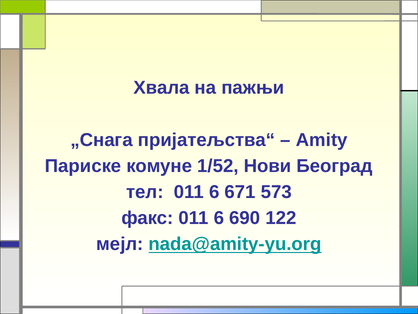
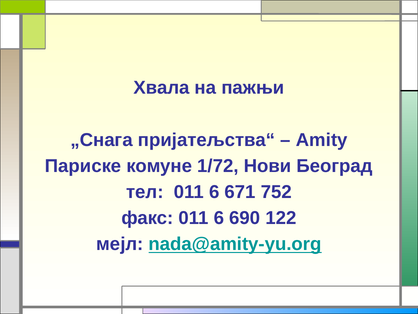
1/52: 1/52 -> 1/72 (218, 166)
573: 573 -> 752 (276, 192)
